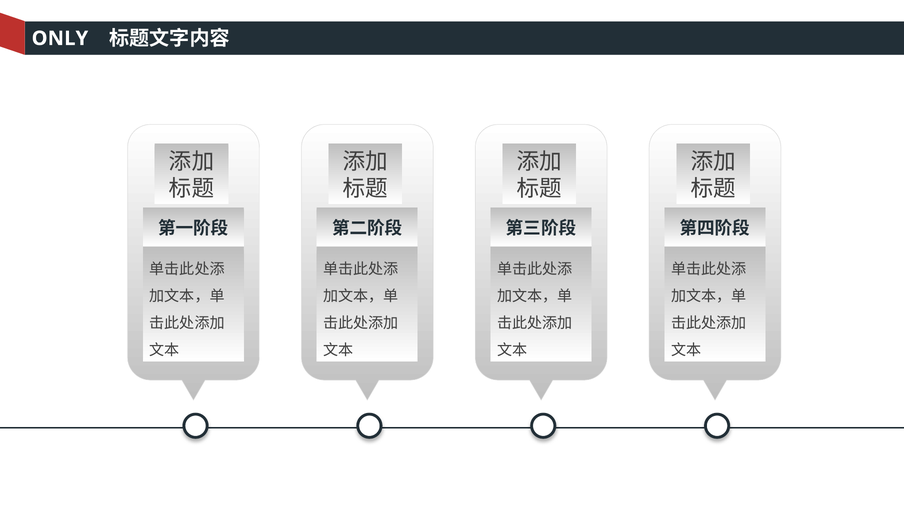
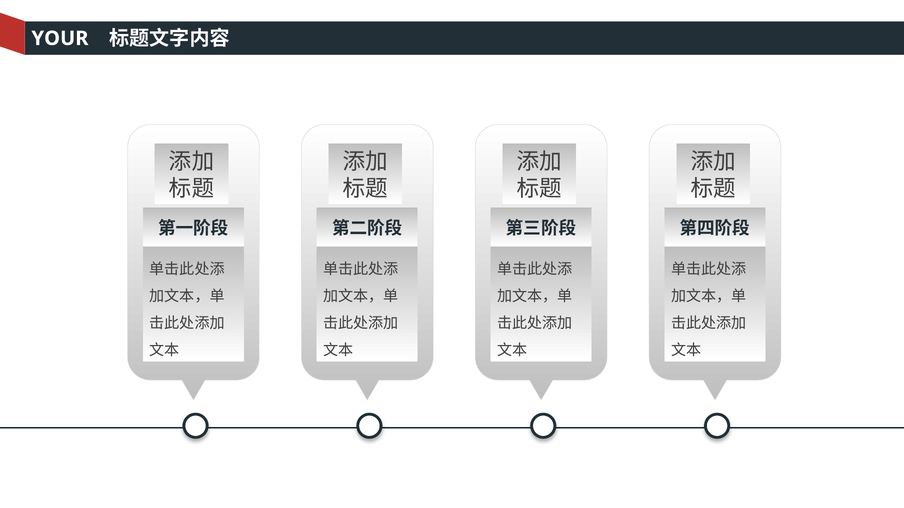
ONLY: ONLY -> YOUR (60, 38)
